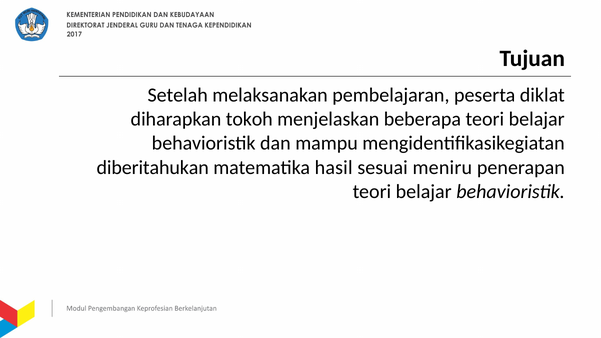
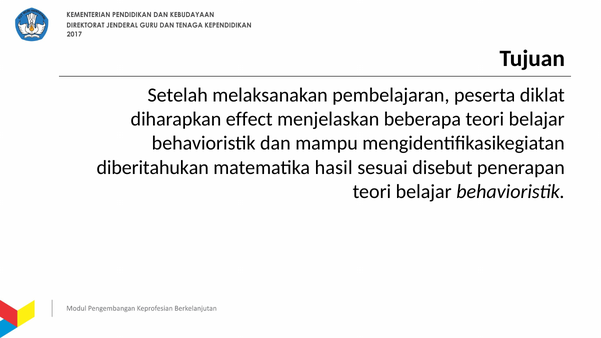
tokoh: tokoh -> effect (249, 119)
meniru: meniru -> disebut (442, 167)
